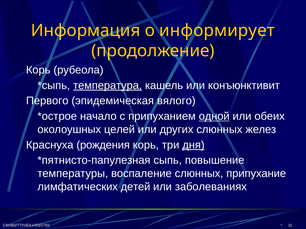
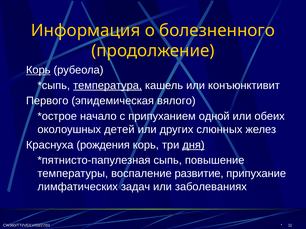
информирует: информирует -> болезненного (217, 31)
Корь underline: none -> present (38, 70)
одной underline: present -> none (214, 117)
целей: целей -> детей (119, 130)
воспаление слюнных: слюнных -> развитие (199, 174)
детей: детей -> задач (136, 187)
